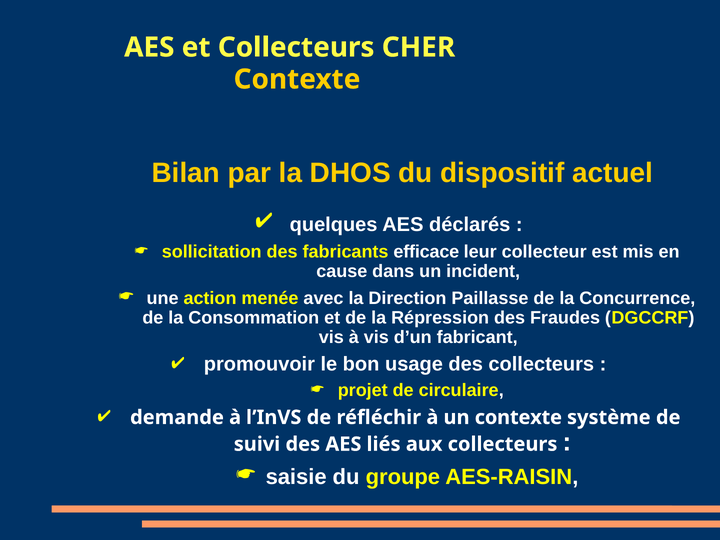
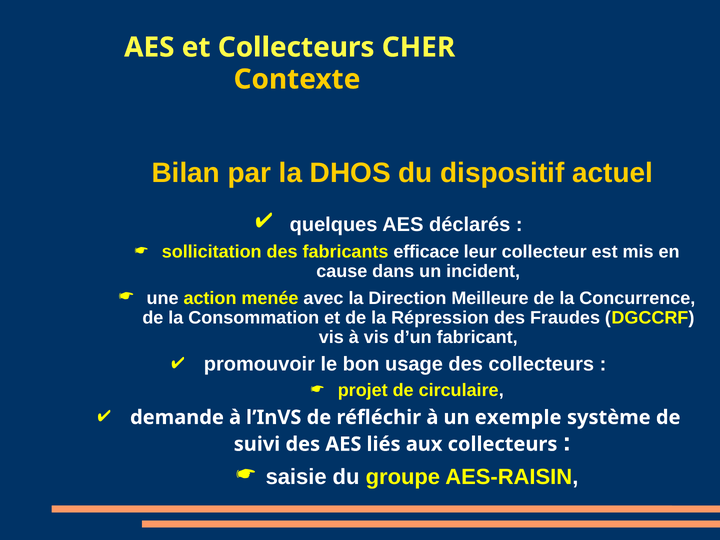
Paillasse: Paillasse -> Meilleure (490, 298)
un contexte: contexte -> exemple (518, 417)
